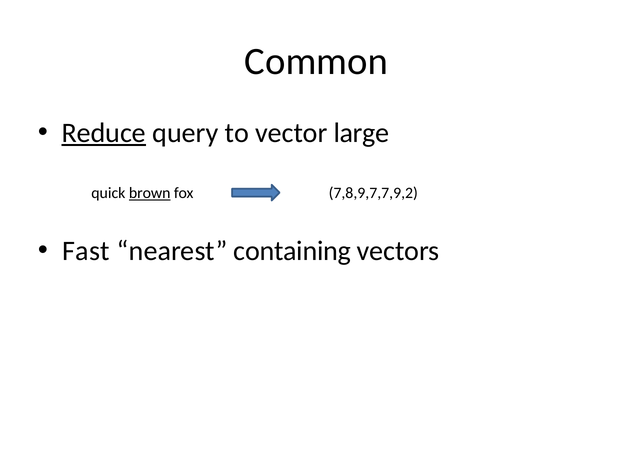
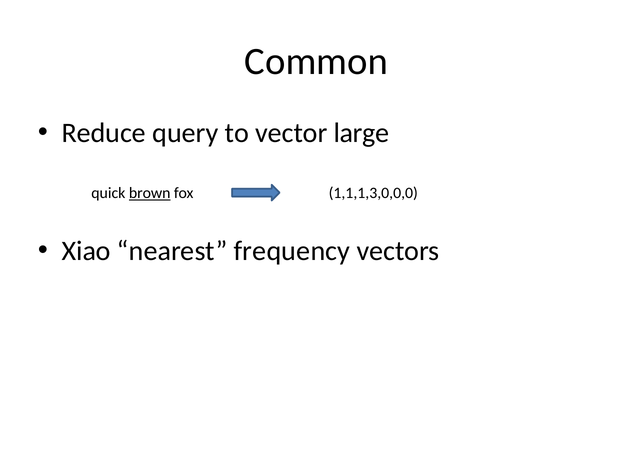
Reduce underline: present -> none (104, 133)
7,8,9,7,7,9,2: 7,8,9,7,7,9,2 -> 1,1,1,3,0,0,0 (373, 193)
Fast: Fast -> Xiao (86, 251)
containing: containing -> frequency (292, 251)
